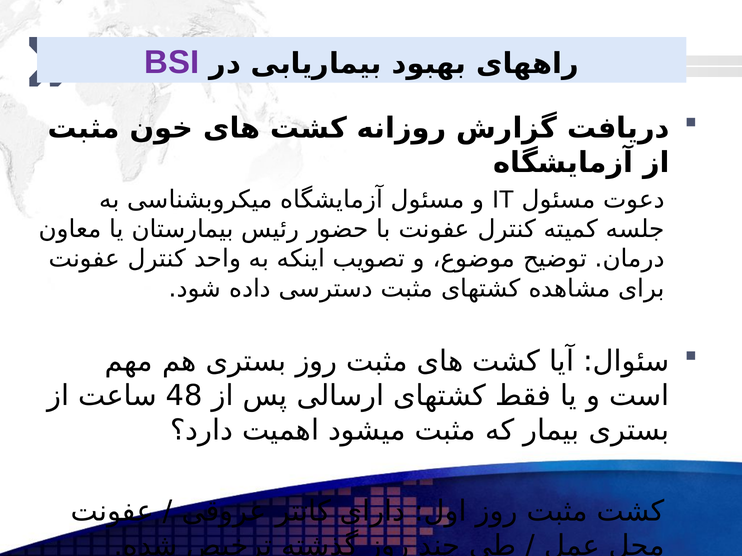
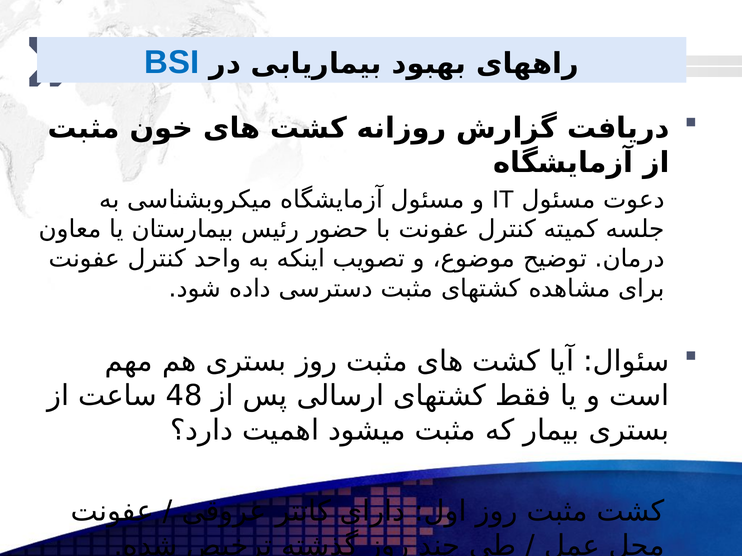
BSI colour: purple -> blue (172, 62)
